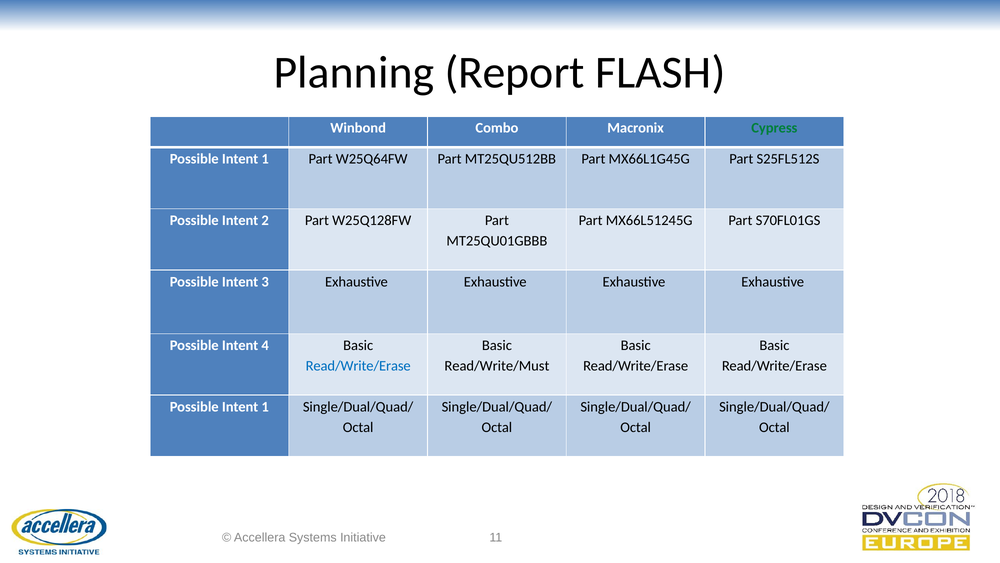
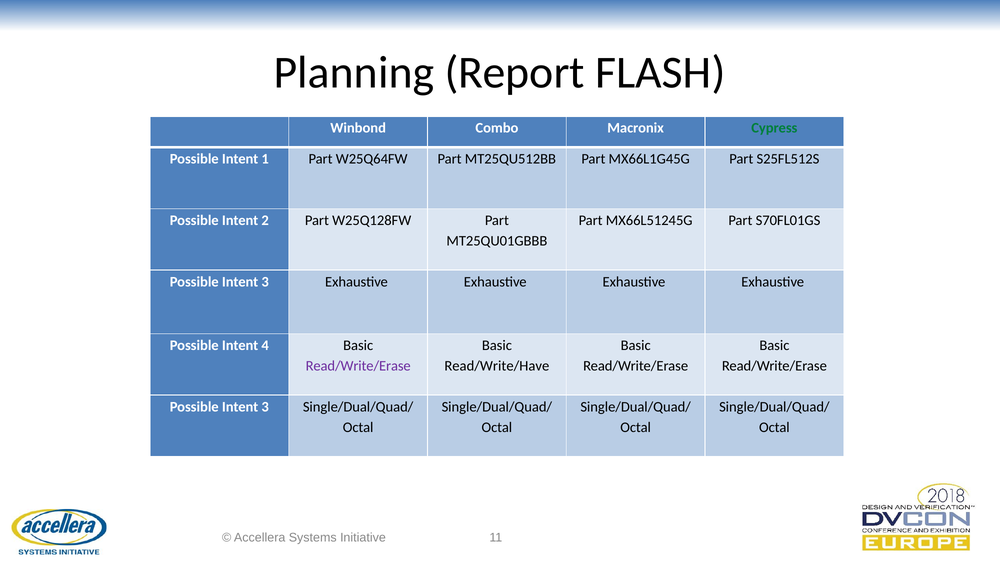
Read/Write/Erase colour: blue -> purple (358, 366)
Read/Write/Must: Read/Write/Must -> Read/Write/Have (497, 366)
1: 1 -> 3 (265, 407)
